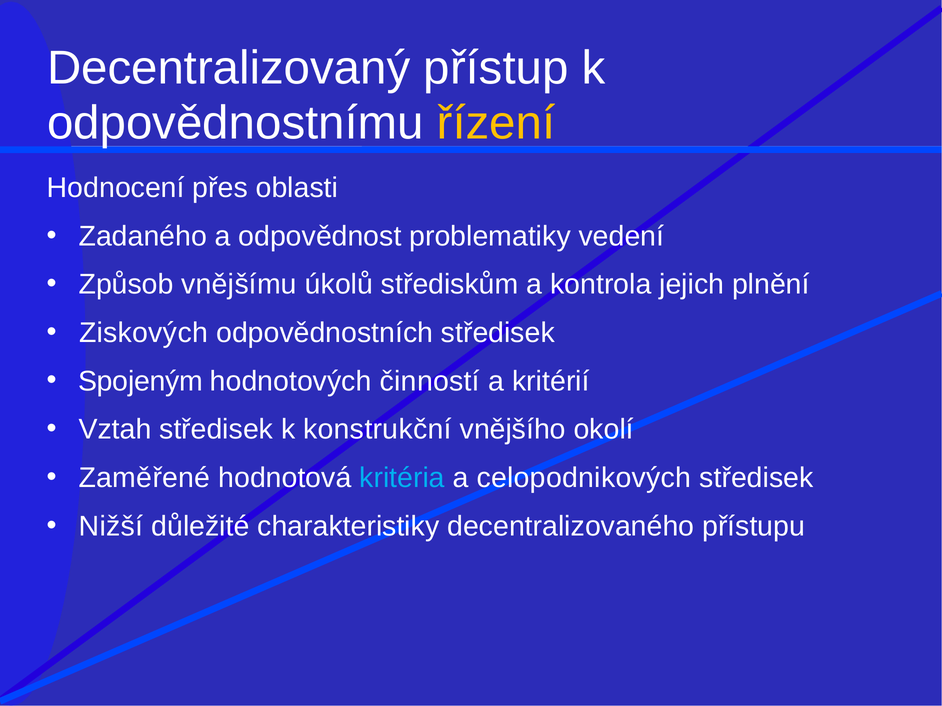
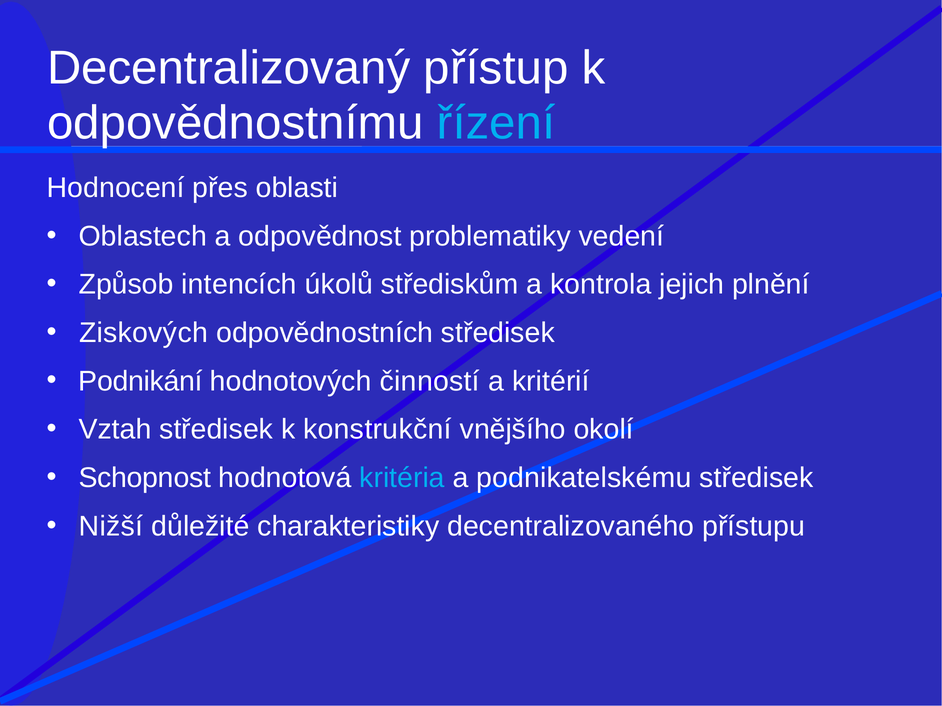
řízení colour: yellow -> light blue (496, 123)
Zadaného: Zadaného -> Oblastech (143, 236)
vnějšímu: vnějšímu -> intencích (239, 285)
Spojeným: Spojeným -> Podnikání (141, 381)
Zaměřené: Zaměřené -> Schopnost (145, 478)
celopodnikových: celopodnikových -> podnikatelskému (584, 478)
